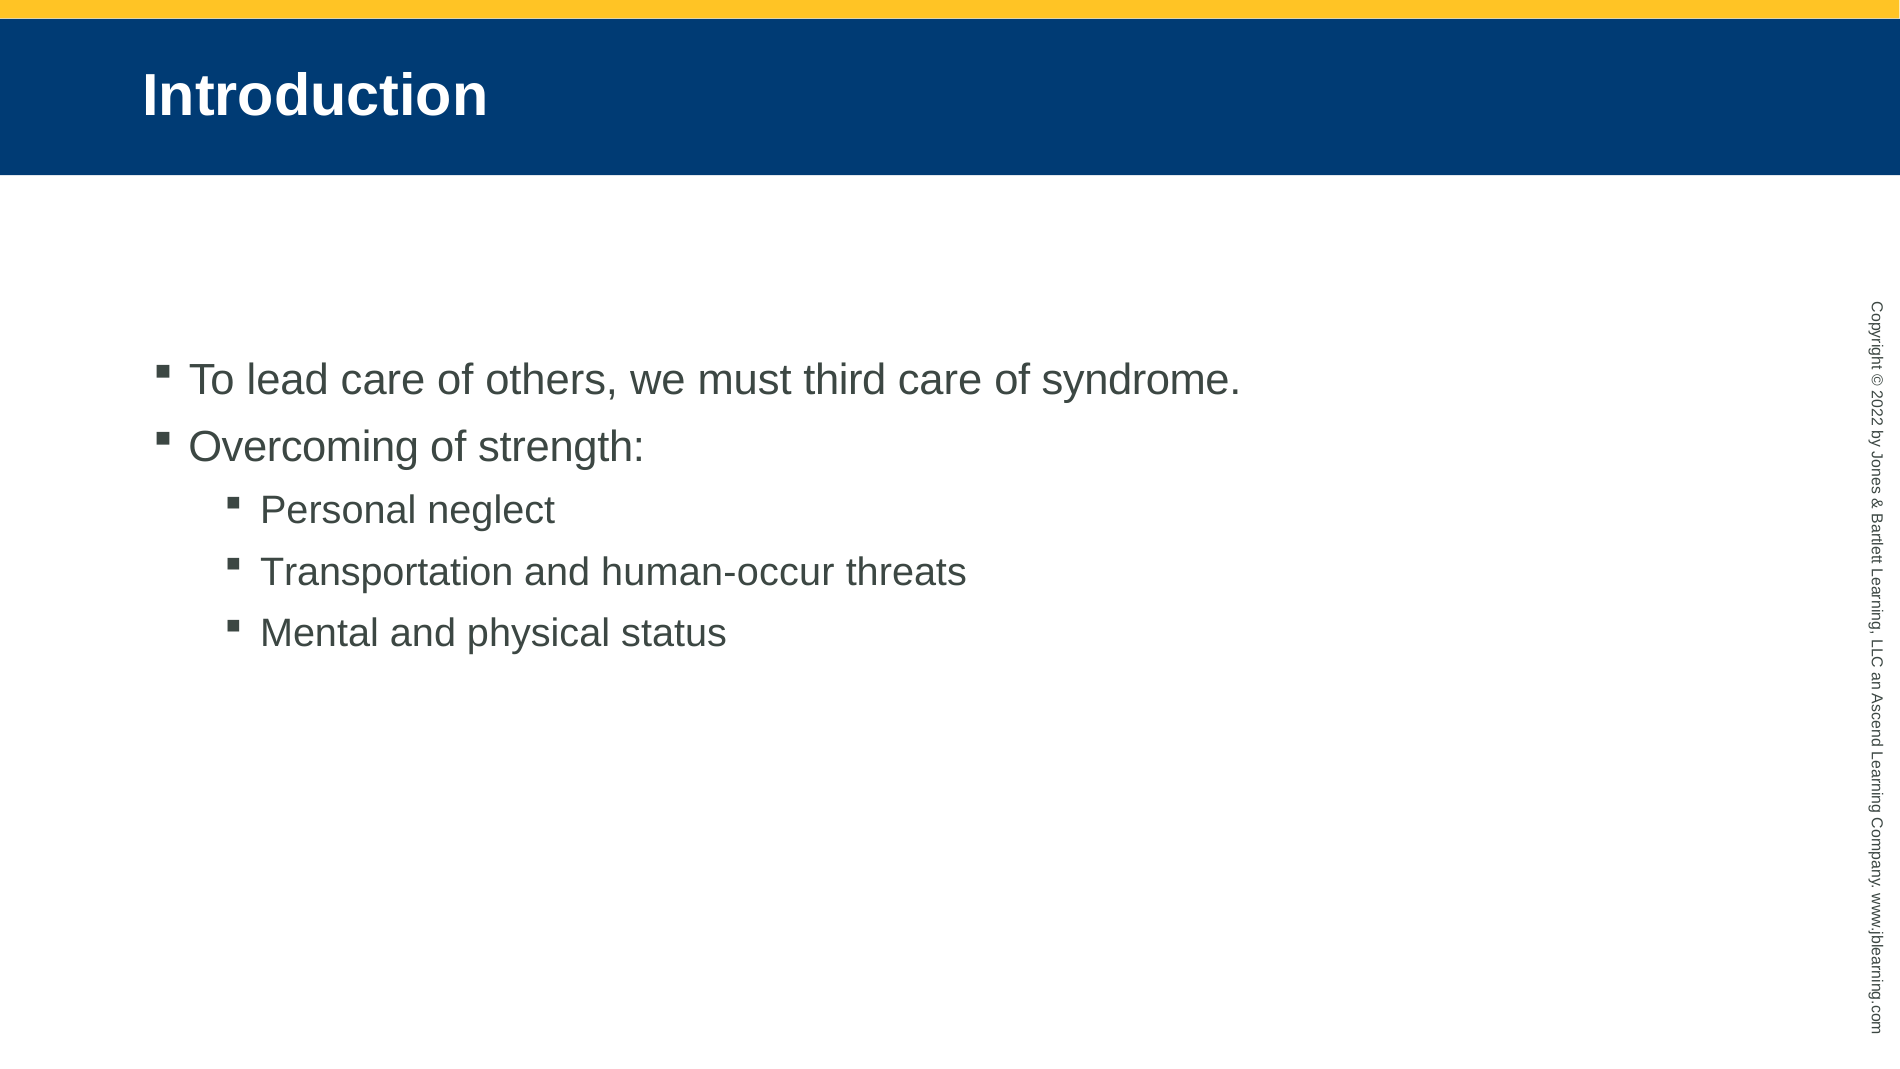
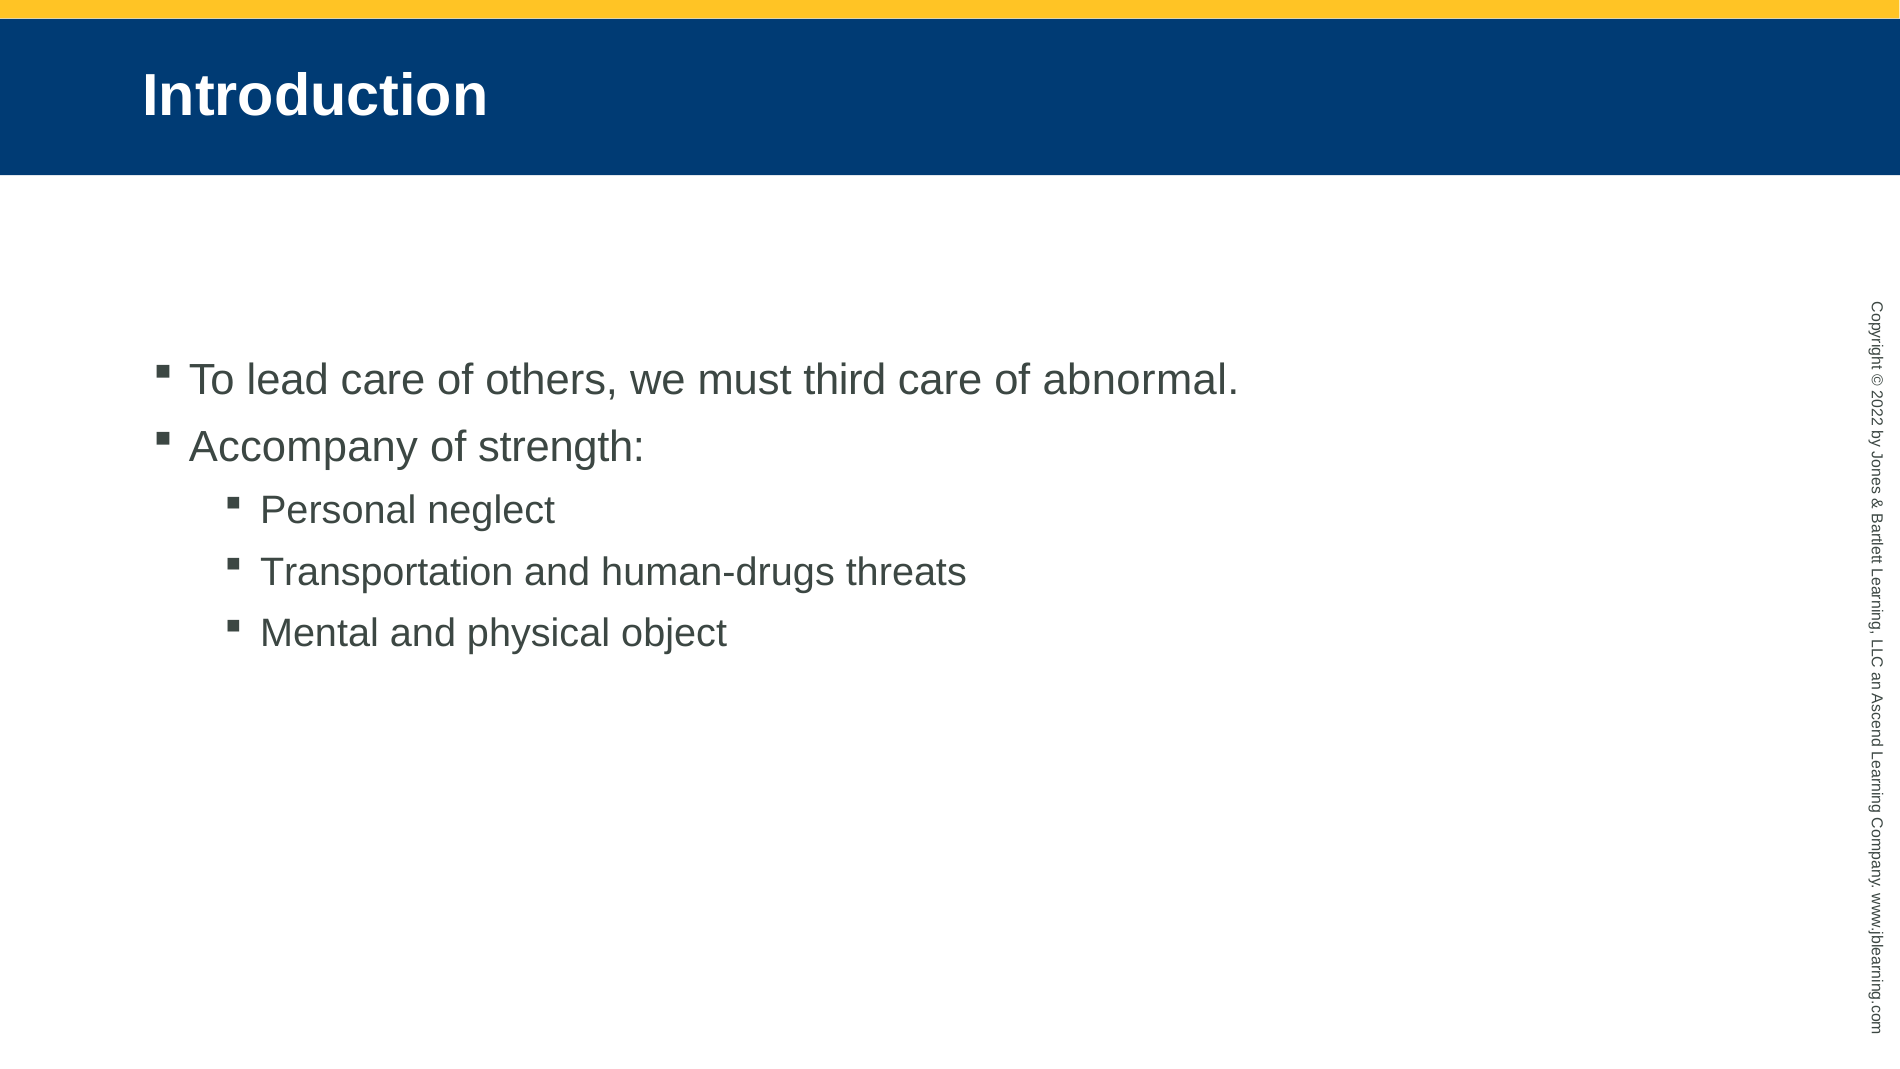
syndrome: syndrome -> abnormal (1141, 380)
Overcoming: Overcoming -> Accompany (303, 447)
human-occur: human-occur -> human-drugs (718, 572)
status: status -> object (674, 633)
